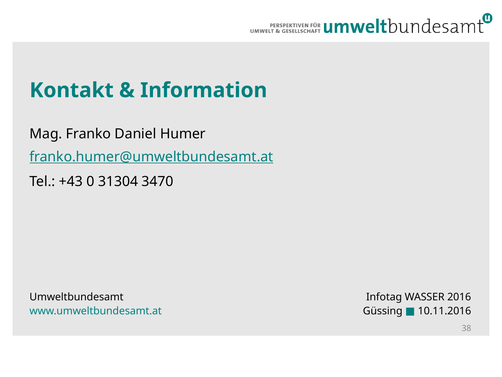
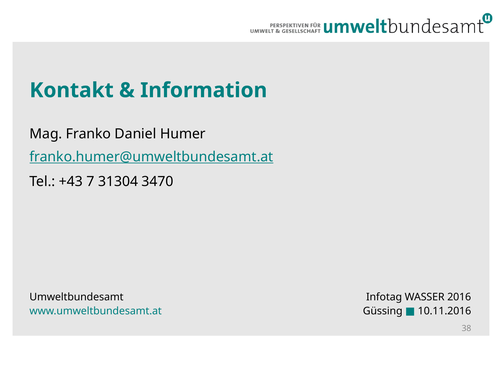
0: 0 -> 7 (90, 181)
